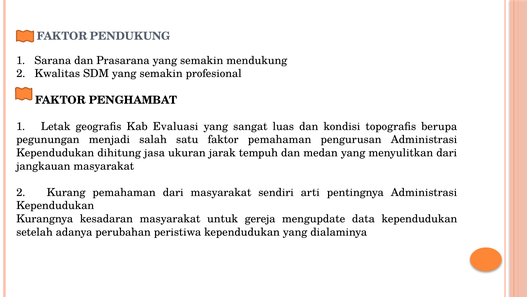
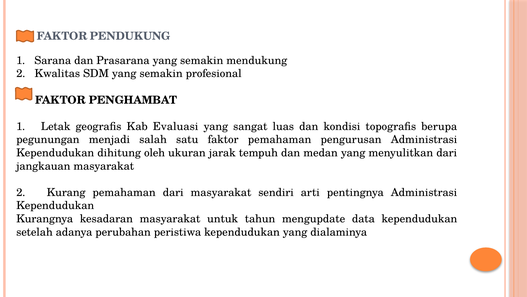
jasa: jasa -> oleh (155, 153)
gereja: gereja -> tahun (260, 218)
